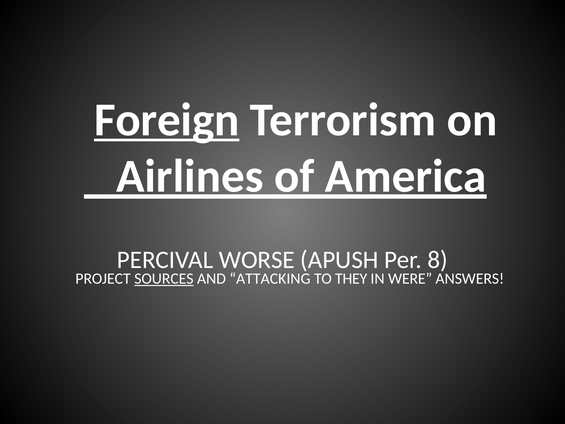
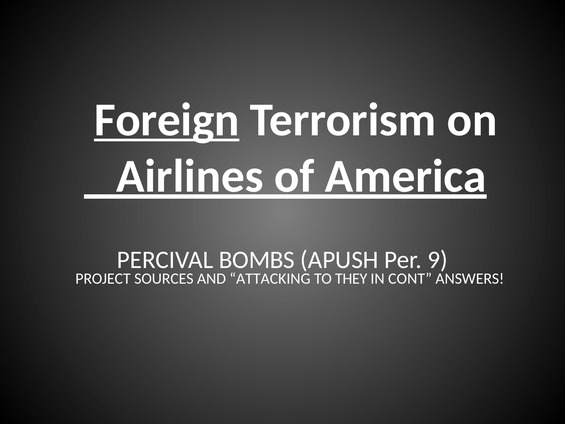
WORSE: WORSE -> BOMBS (257, 260)
8: 8 -> 9 (438, 260)
SOURCES underline: present -> none (164, 279)
WERE: WERE -> CONT (410, 279)
